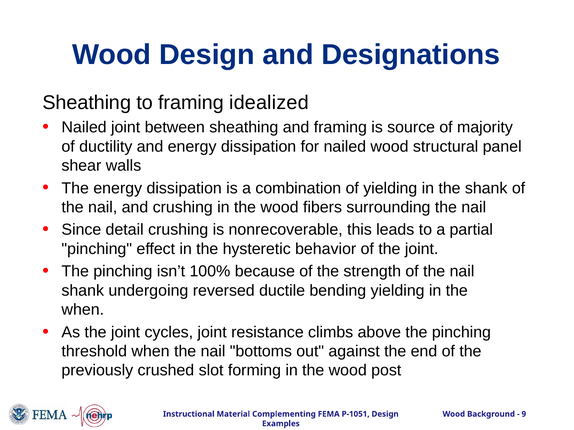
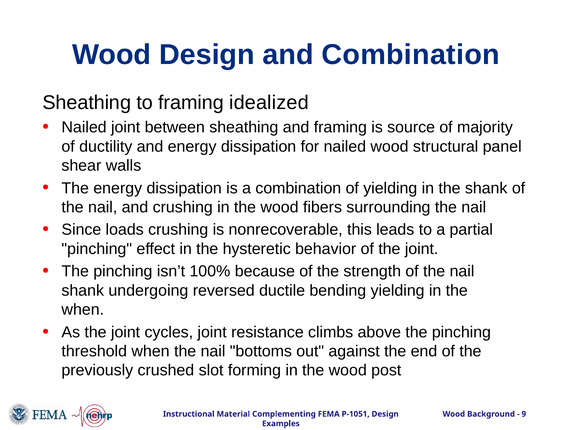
and Designations: Designations -> Combination (411, 55)
detail: detail -> loads (125, 230)
